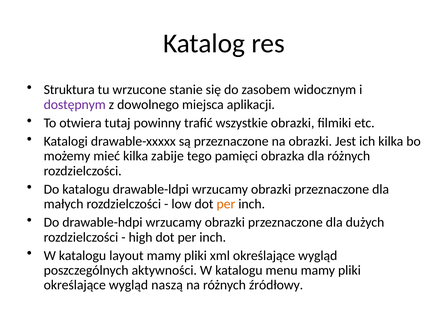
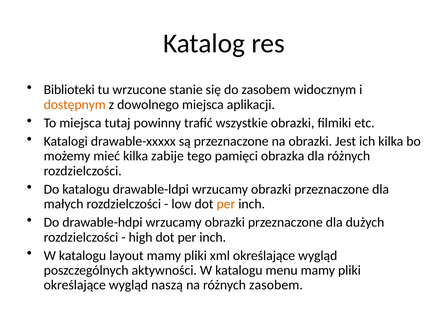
Struktura: Struktura -> Biblioteki (69, 90)
dostępnym colour: purple -> orange (75, 105)
To otwiera: otwiera -> miejsca (80, 123)
różnych źródłowy: źródłowy -> zasobem (276, 285)
